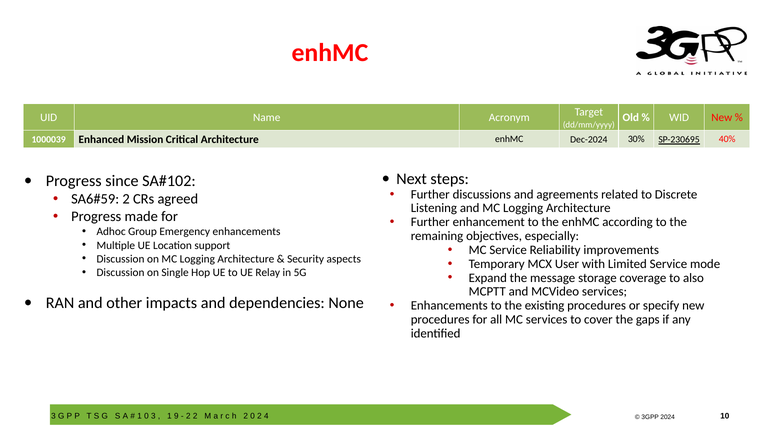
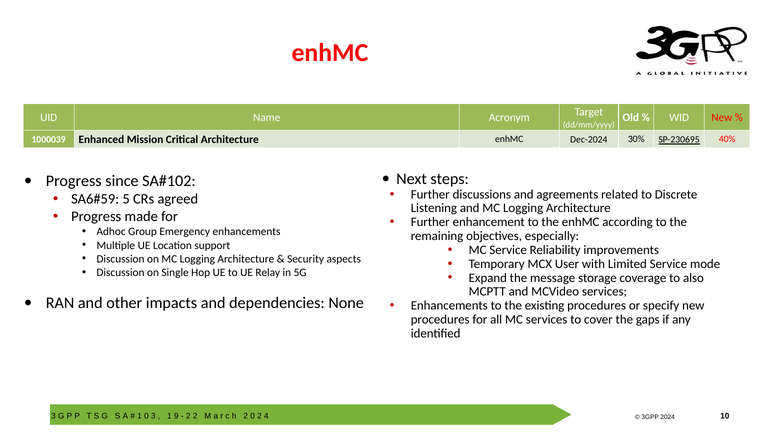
2: 2 -> 5 (126, 199)
